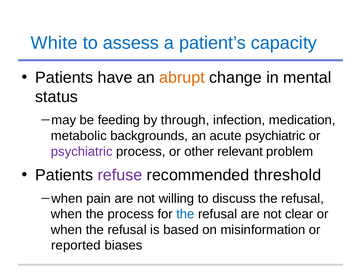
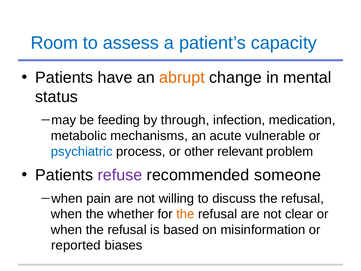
White: White -> Room (54, 43)
backgrounds: backgrounds -> mechanisms (149, 136)
acute psychiatric: psychiatric -> vulnerable (275, 136)
psychiatric colour: purple -> blue (82, 151)
threshold: threshold -> someone (288, 175)
the process: process -> whether (131, 214)
the colour: blue -> orange (185, 214)
